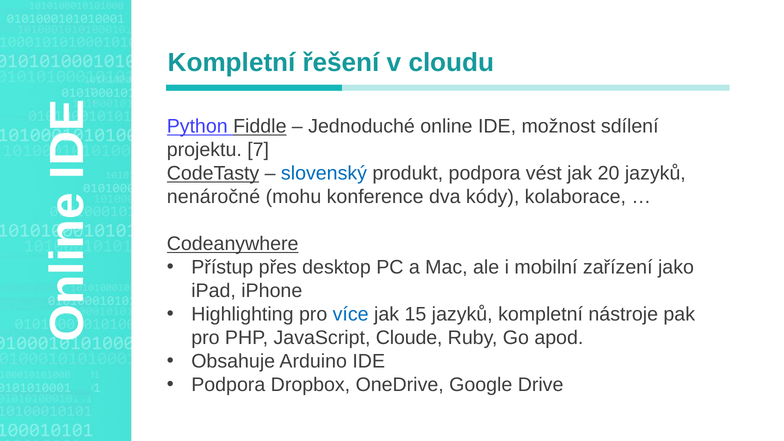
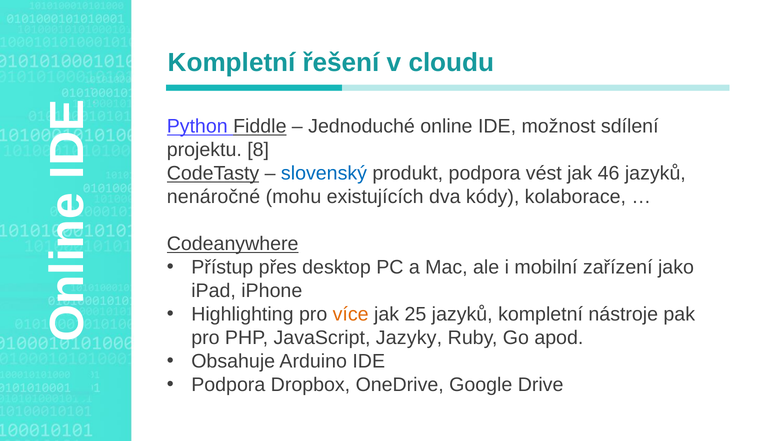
7: 7 -> 8 (258, 150)
20: 20 -> 46 (609, 173)
konference: konference -> existujících (375, 197)
více colour: blue -> orange (351, 314)
15: 15 -> 25 (415, 314)
Cloude: Cloude -> Jazyky (409, 338)
